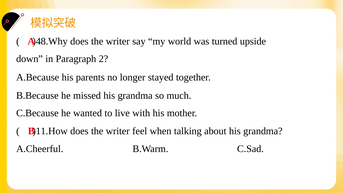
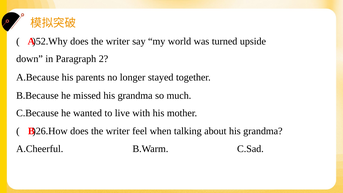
)48.Why: )48.Why -> )52.Why (50, 41)
)11.How: )11.How -> )26.How (50, 131)
